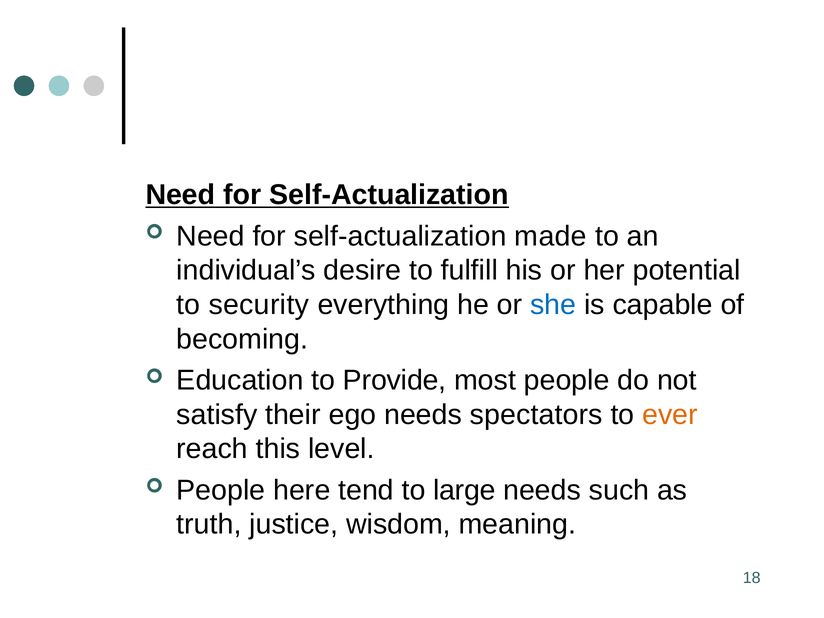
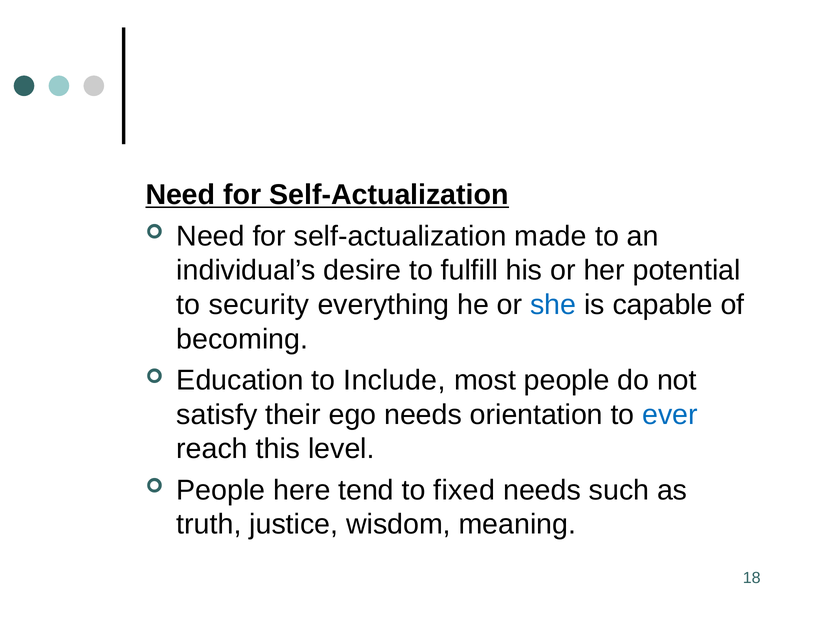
Provide: Provide -> Include (394, 380)
spectators: spectators -> orientation (536, 415)
ever colour: orange -> blue (670, 415)
large: large -> fixed (464, 490)
